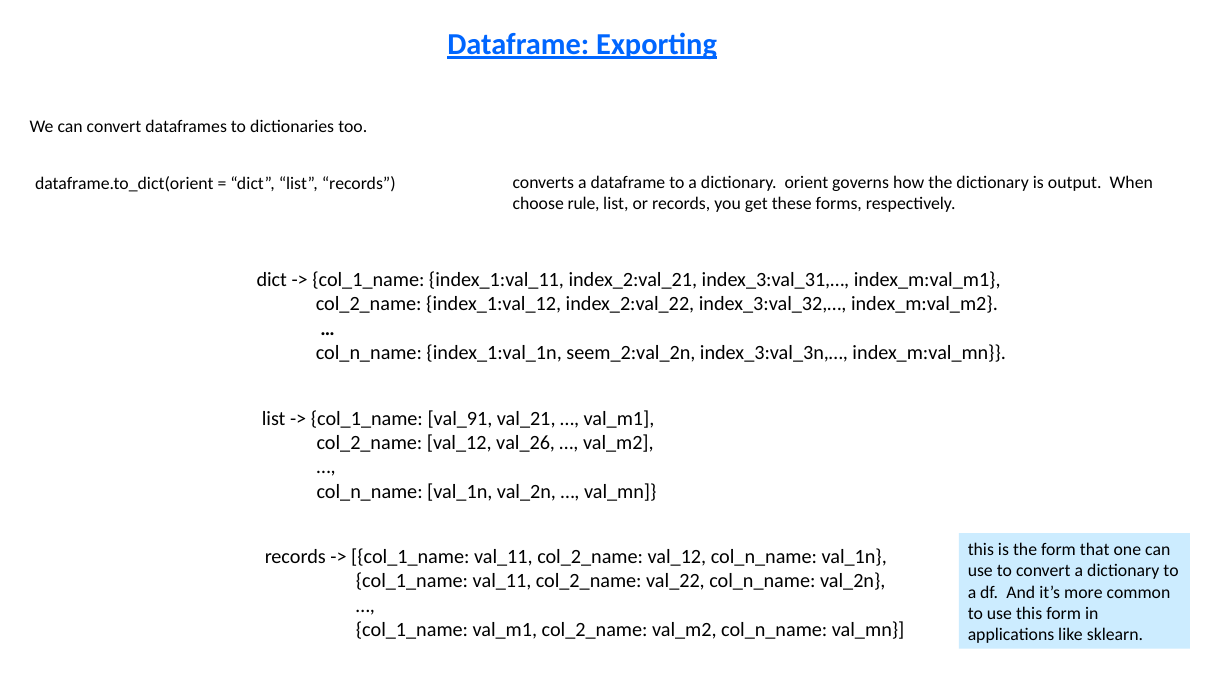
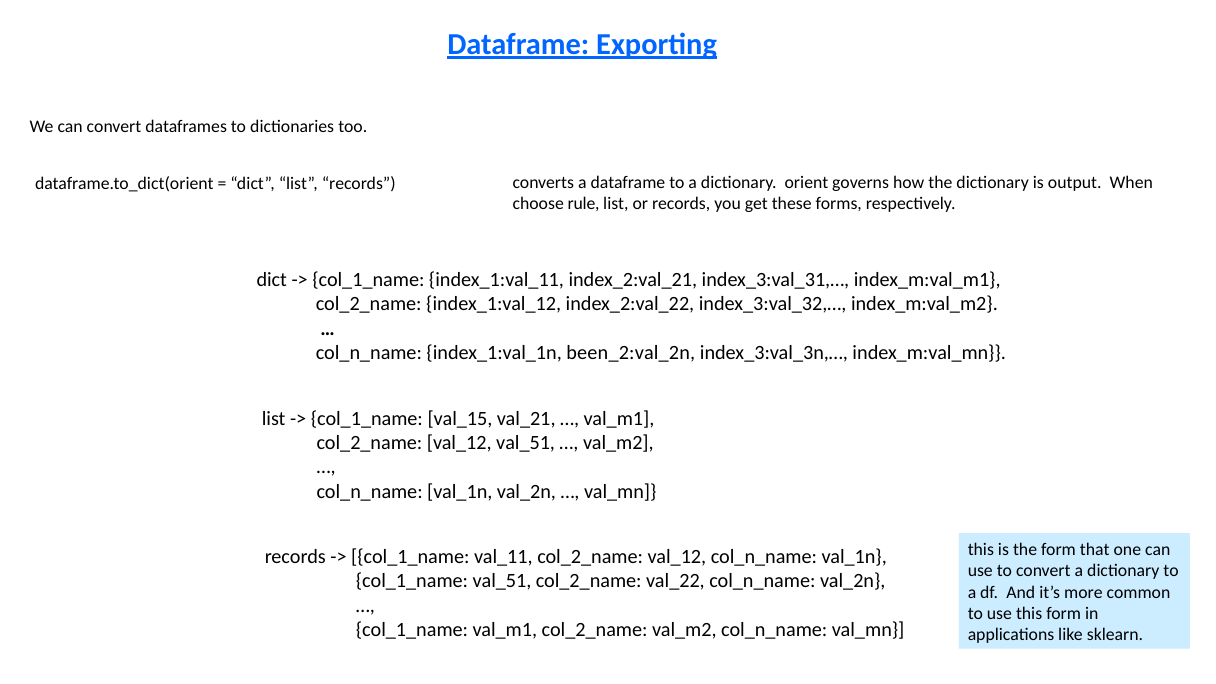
seem_2:val_2n: seem_2:val_2n -> been_2:val_2n (631, 353)
val_91: val_91 -> val_15 (460, 418)
val_12 val_26: val_26 -> val_51 (526, 443)
val_11: val_11 -> val_51 (502, 581)
